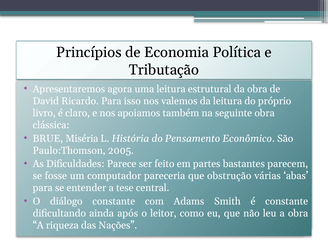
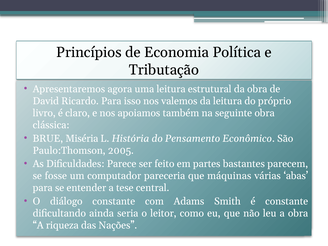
obstrução: obstrução -> máquinas (229, 176)
após: após -> seria (128, 213)
